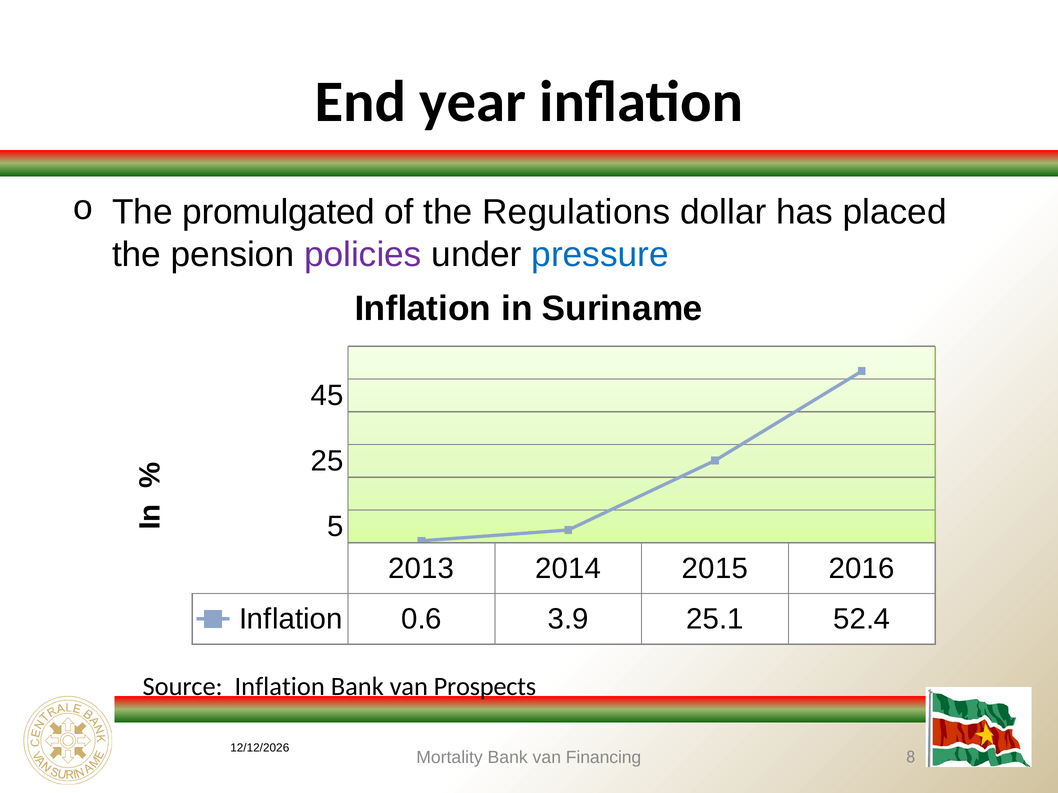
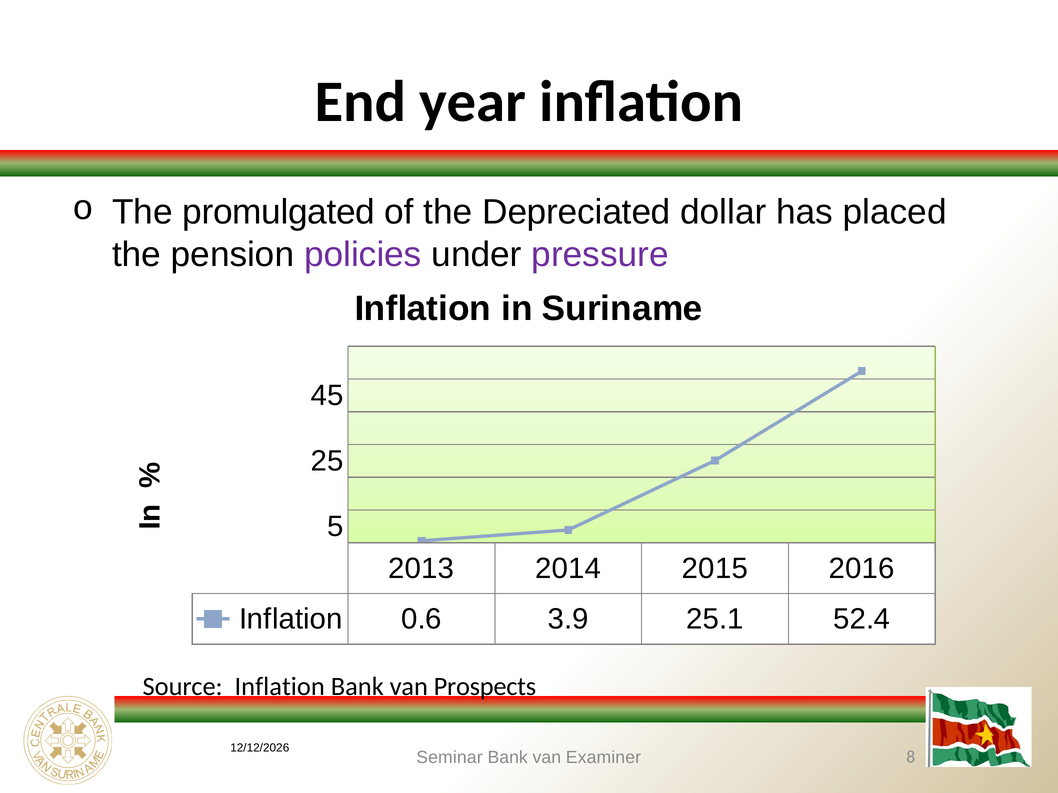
Regulations: Regulations -> Depreciated (576, 212)
pressure colour: blue -> purple (600, 255)
Mortality: Mortality -> Seminar (449, 758)
Financing: Financing -> Examiner (603, 758)
